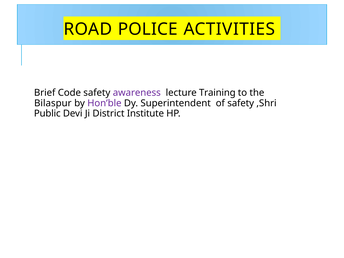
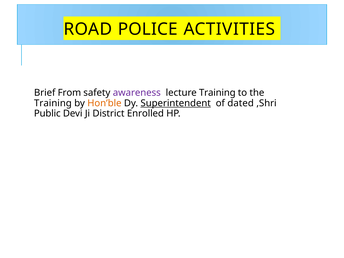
Code: Code -> From (69, 93)
Bilaspur: Bilaspur -> Training (53, 103)
Hon’ble colour: purple -> orange (104, 103)
Superintendent underline: none -> present (176, 103)
of safety: safety -> dated (241, 103)
Institute: Institute -> Enrolled (145, 113)
